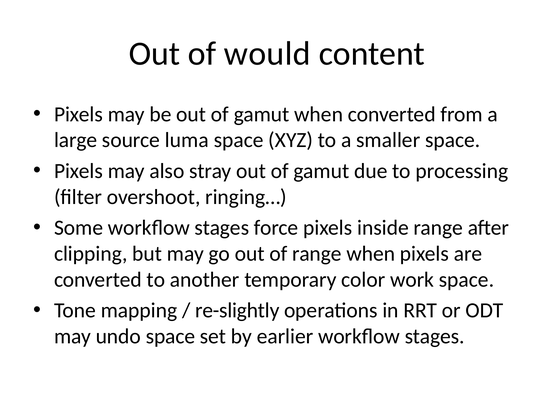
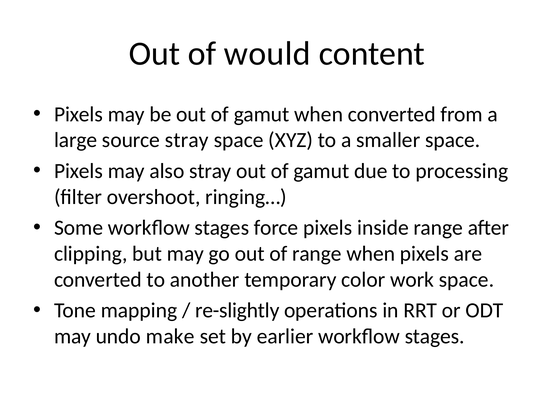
source luma: luma -> stray (187, 140)
undo space: space -> make (170, 336)
